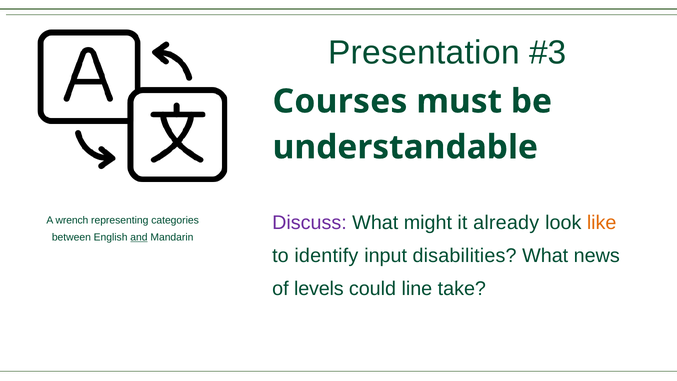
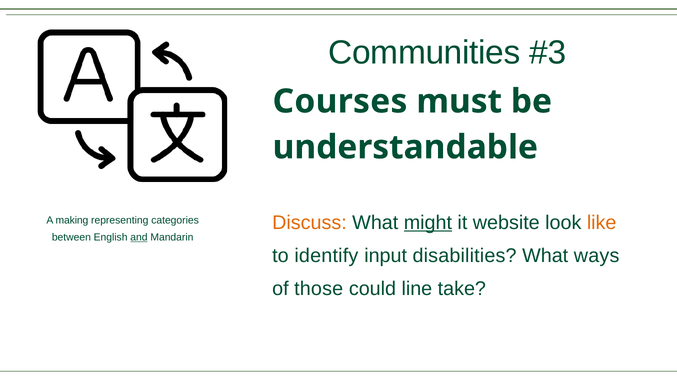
Presentation: Presentation -> Communities (424, 53)
Discuss colour: purple -> orange (309, 222)
might underline: none -> present (428, 222)
already: already -> website (506, 222)
wrench: wrench -> making (72, 220)
news: news -> ways (597, 256)
levels: levels -> those (319, 289)
